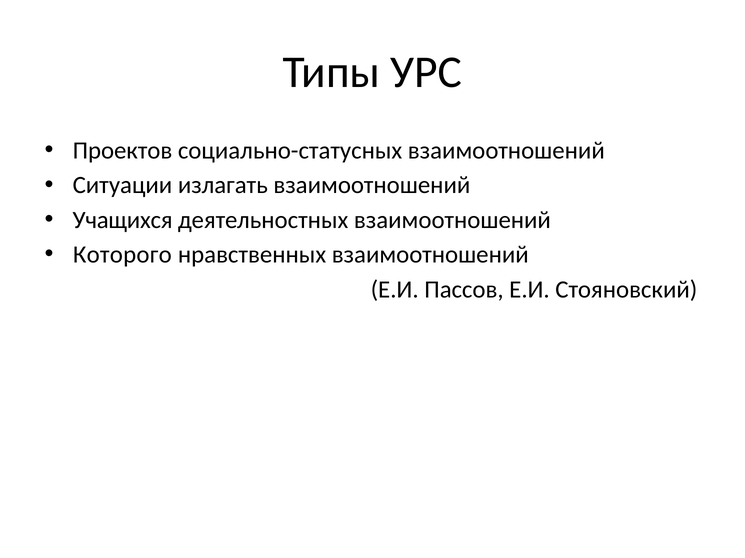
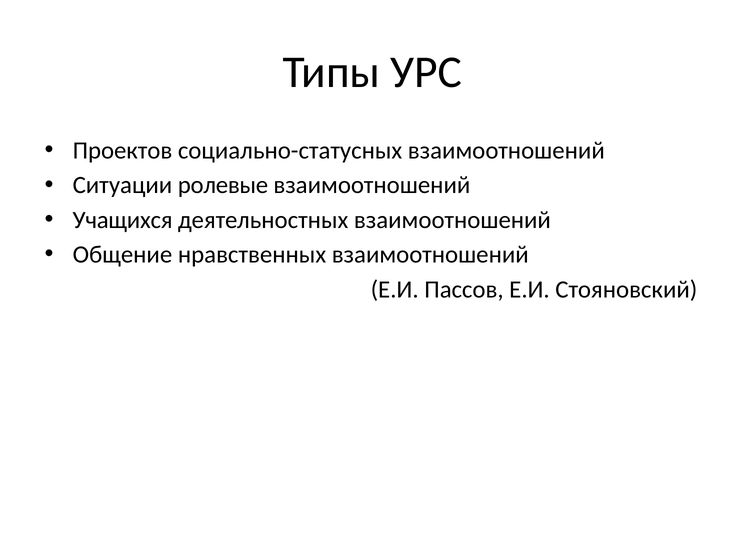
излагать: излагать -> ролевые (223, 186)
Которого: Которого -> Общение (122, 255)
